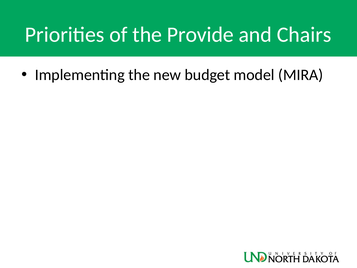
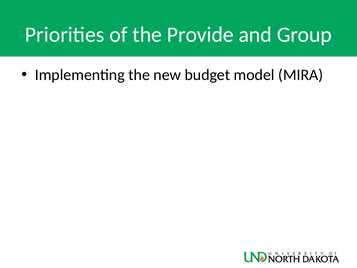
Chairs: Chairs -> Group (304, 35)
